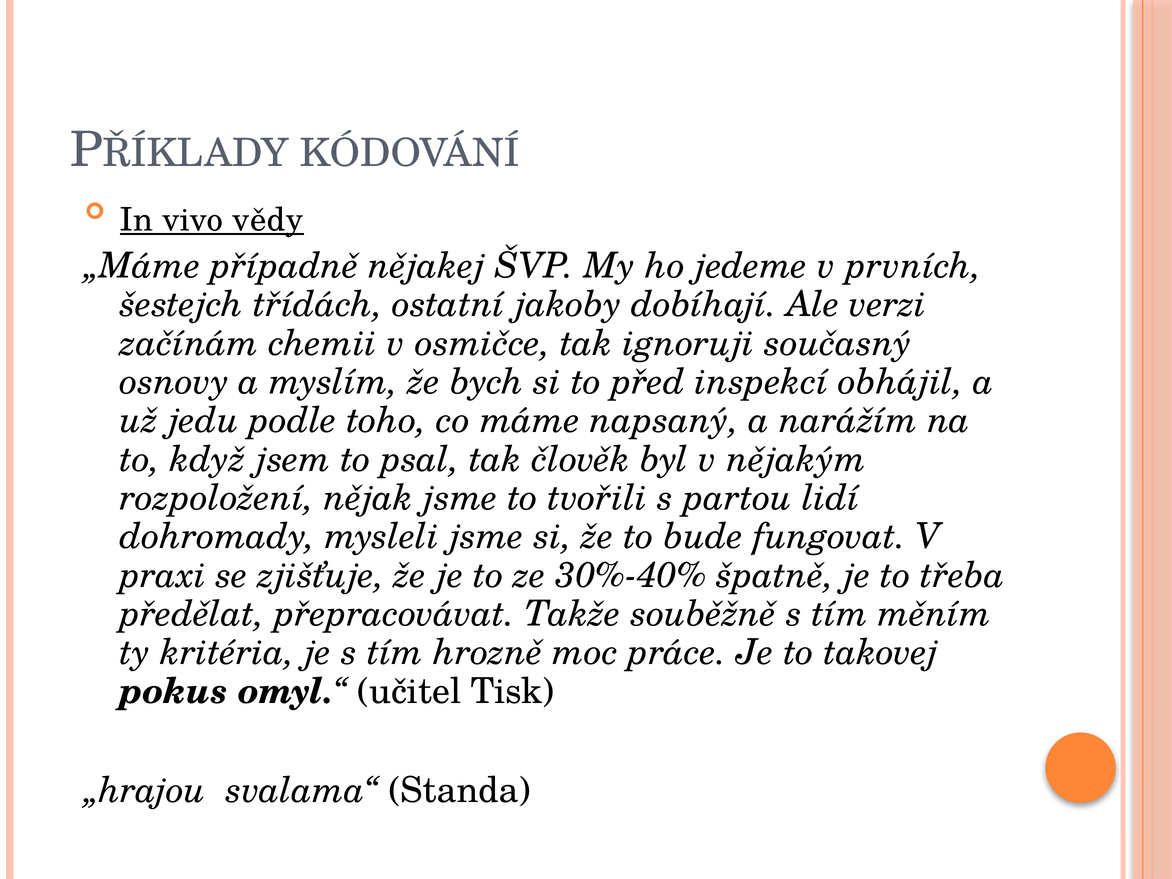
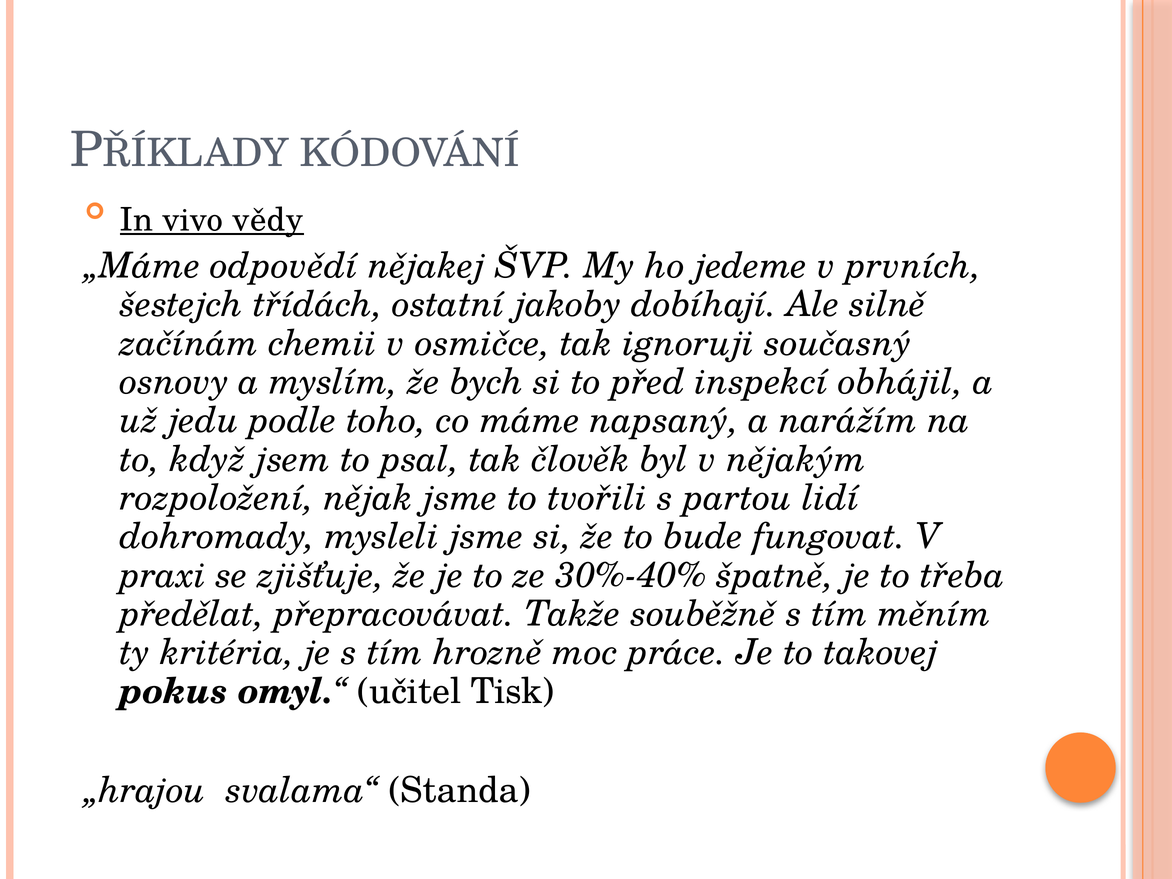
případně: případně -> odpovědí (284, 266)
verzi: verzi -> silně (888, 305)
